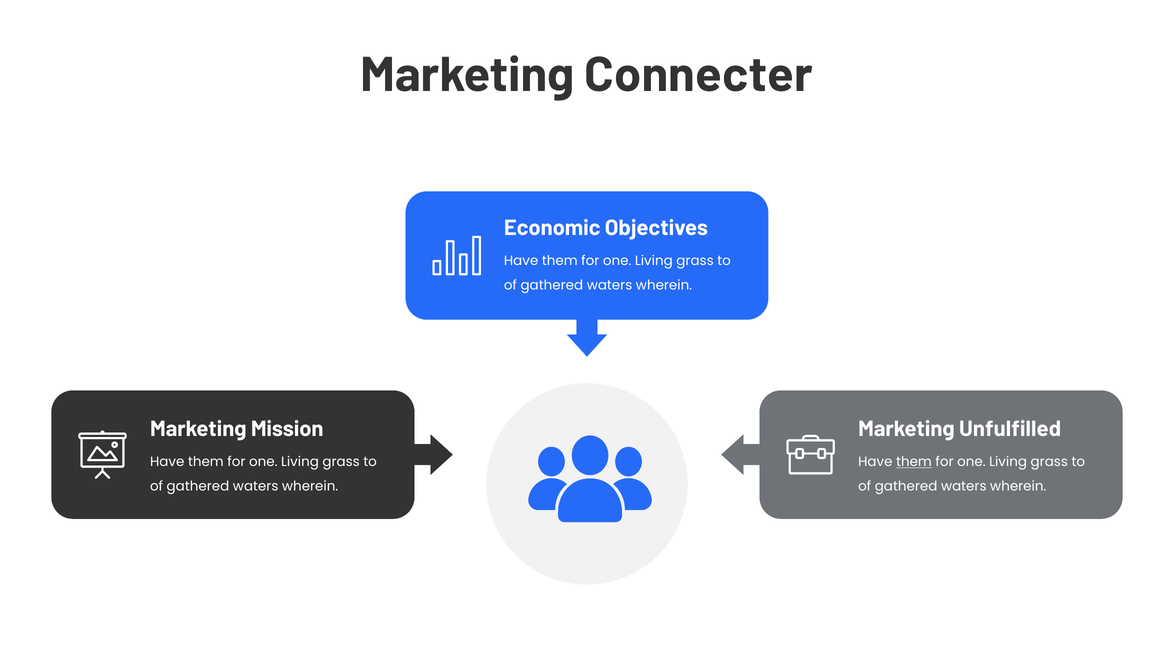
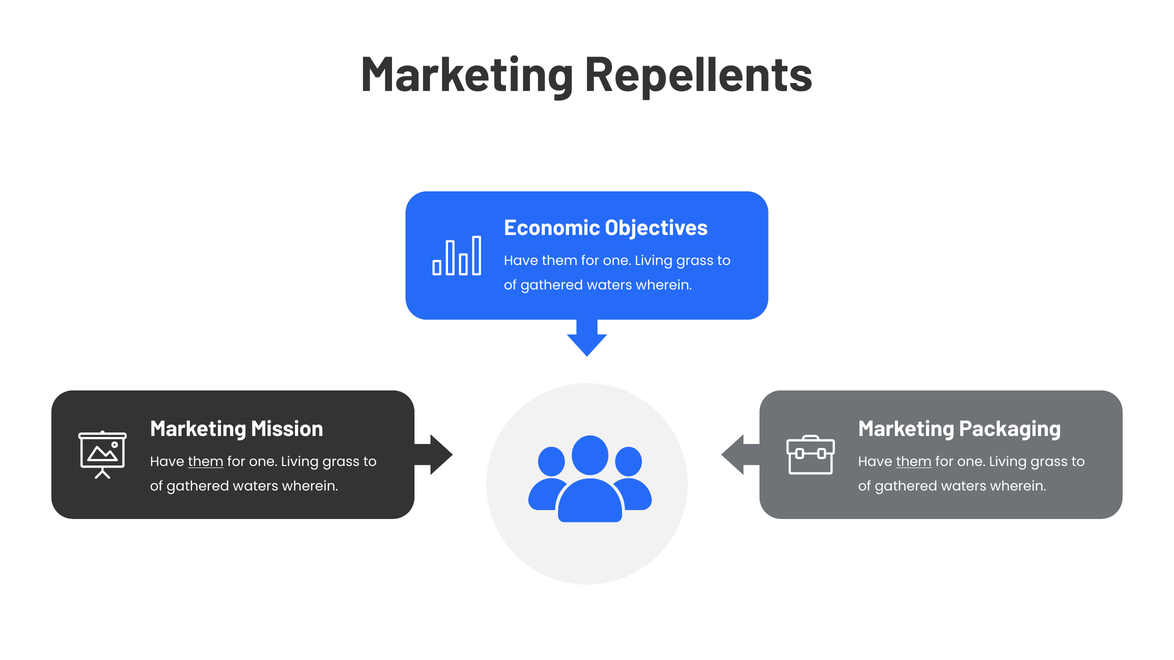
Connecter: Connecter -> Repellents (699, 75)
Unfulfilled: Unfulfilled -> Packaging (1010, 429)
them underline: none -> present (206, 462)
